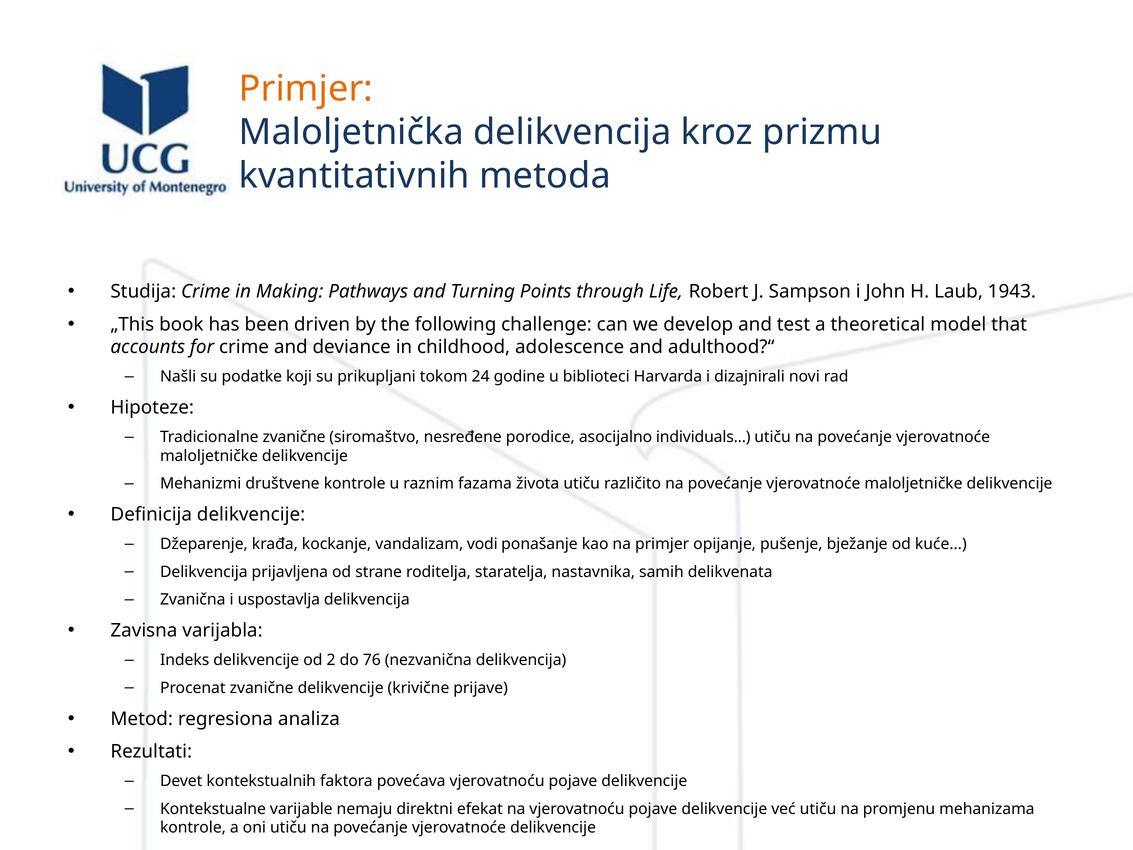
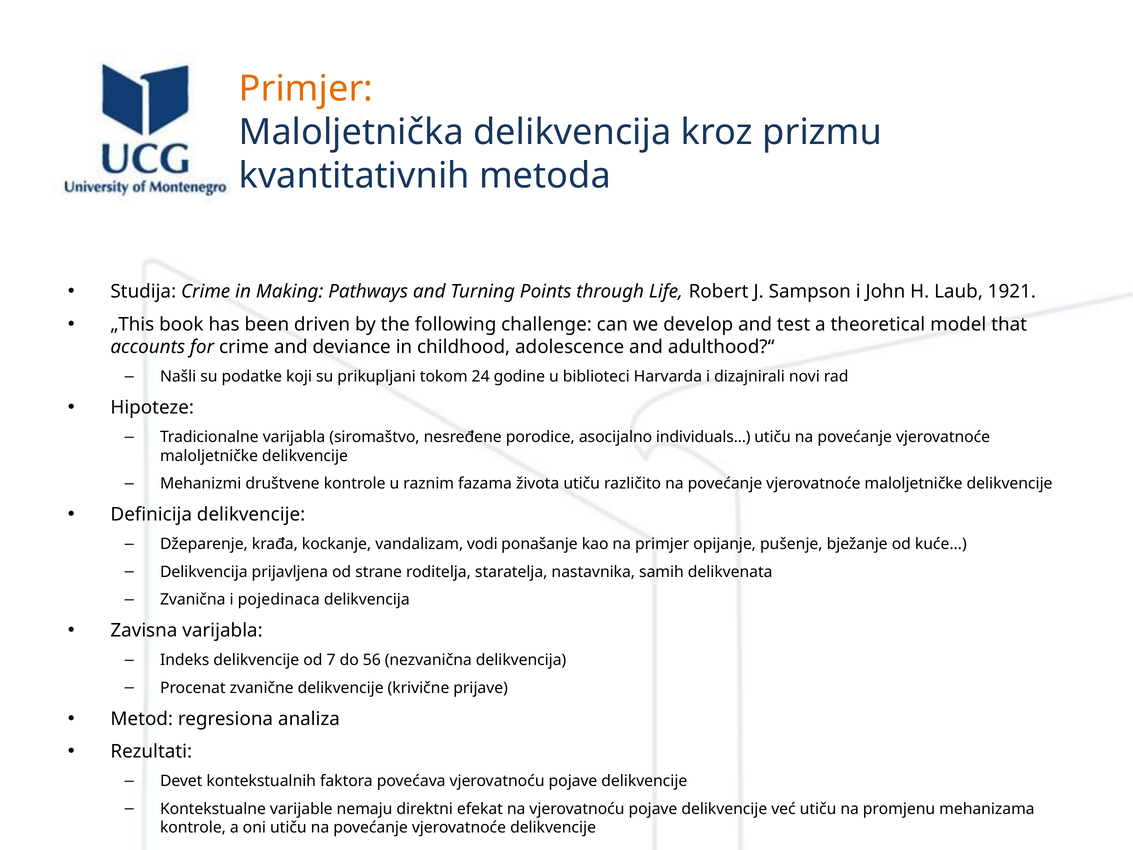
1943: 1943 -> 1921 (1012, 292)
Tradicionalne zvanične: zvanične -> varijabla (294, 437)
uspostavlja: uspostavlja -> pojedinaca (279, 599)
2: 2 -> 7 (331, 660)
76: 76 -> 56 (372, 660)
